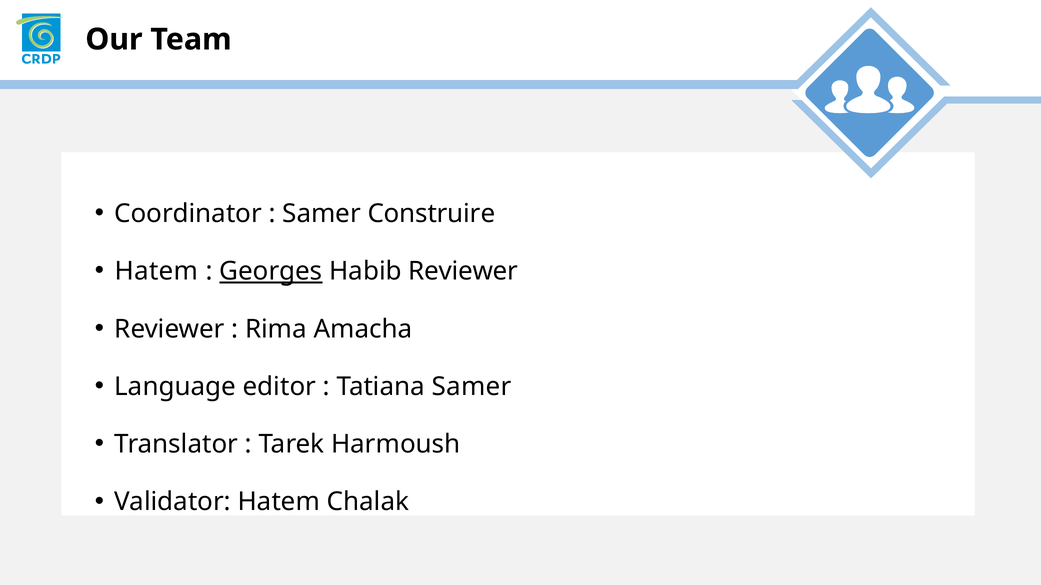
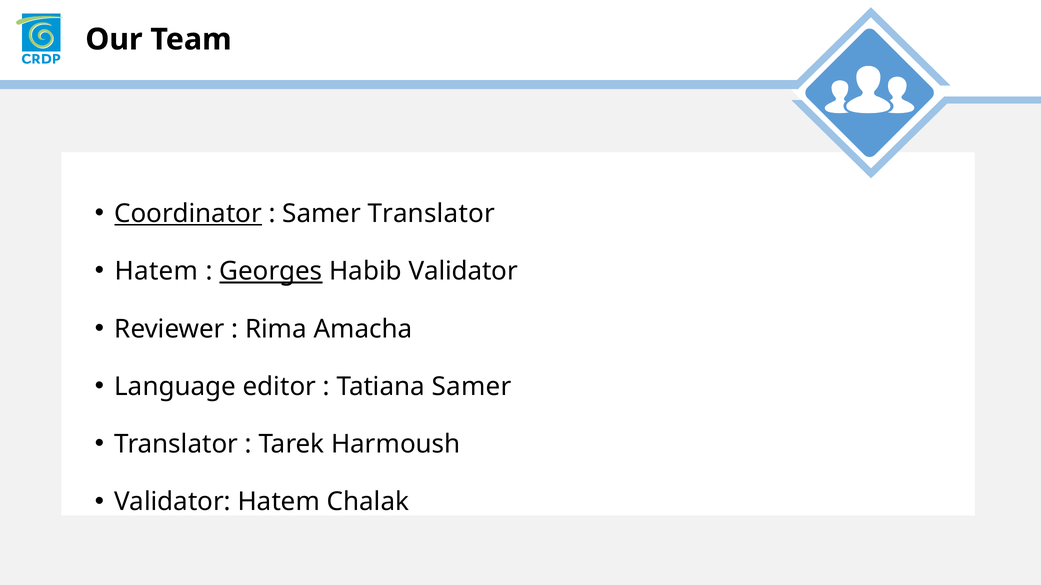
Coordinator underline: none -> present (188, 214)
Samer Construire: Construire -> Translator (431, 214)
Habib Reviewer: Reviewer -> Validator (463, 272)
